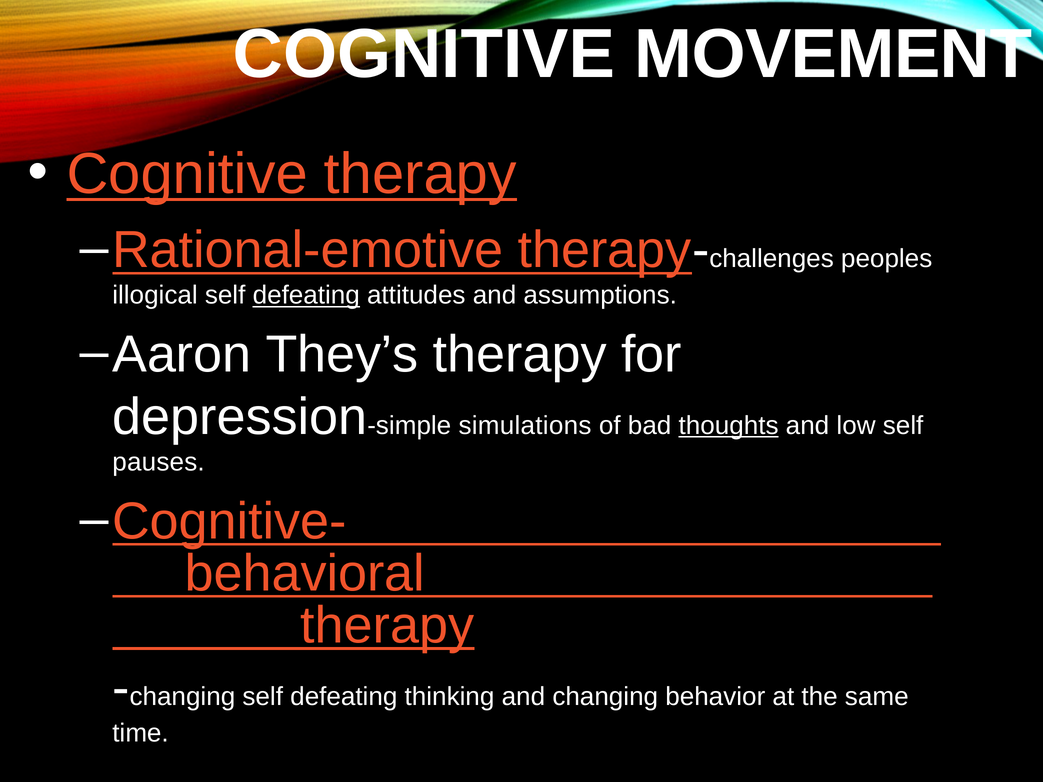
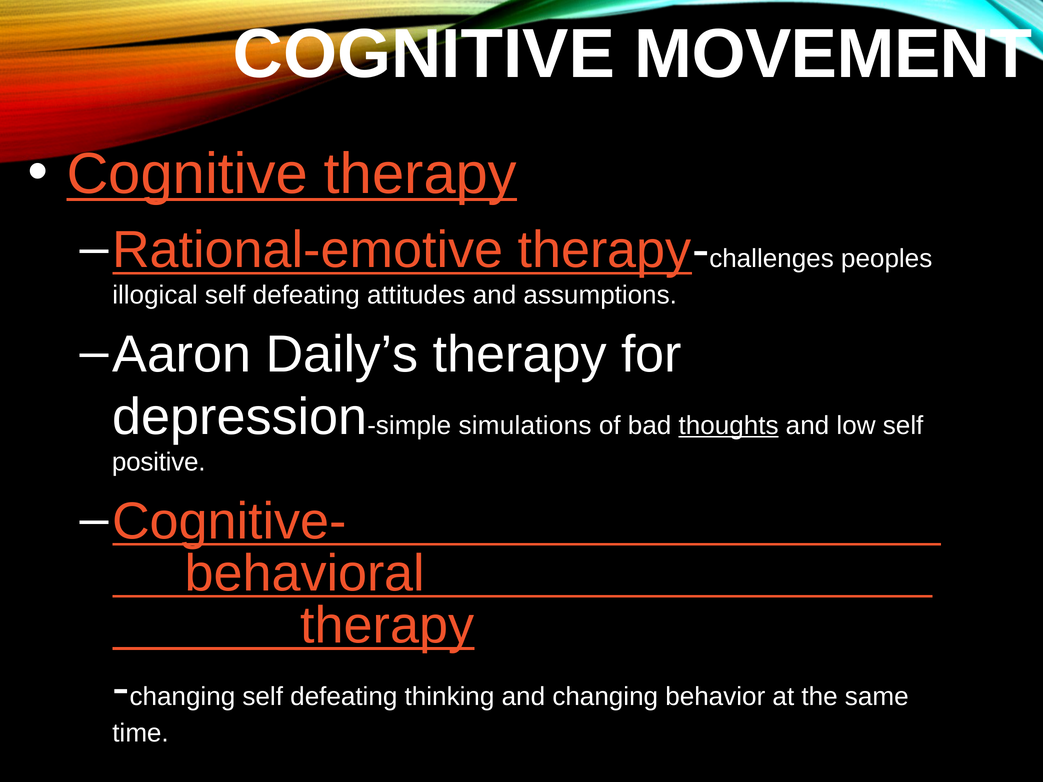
defeating underline: present -> none (306, 295)
They’s: They’s -> Daily’s (342, 355)
pauses: pauses -> positive (159, 462)
